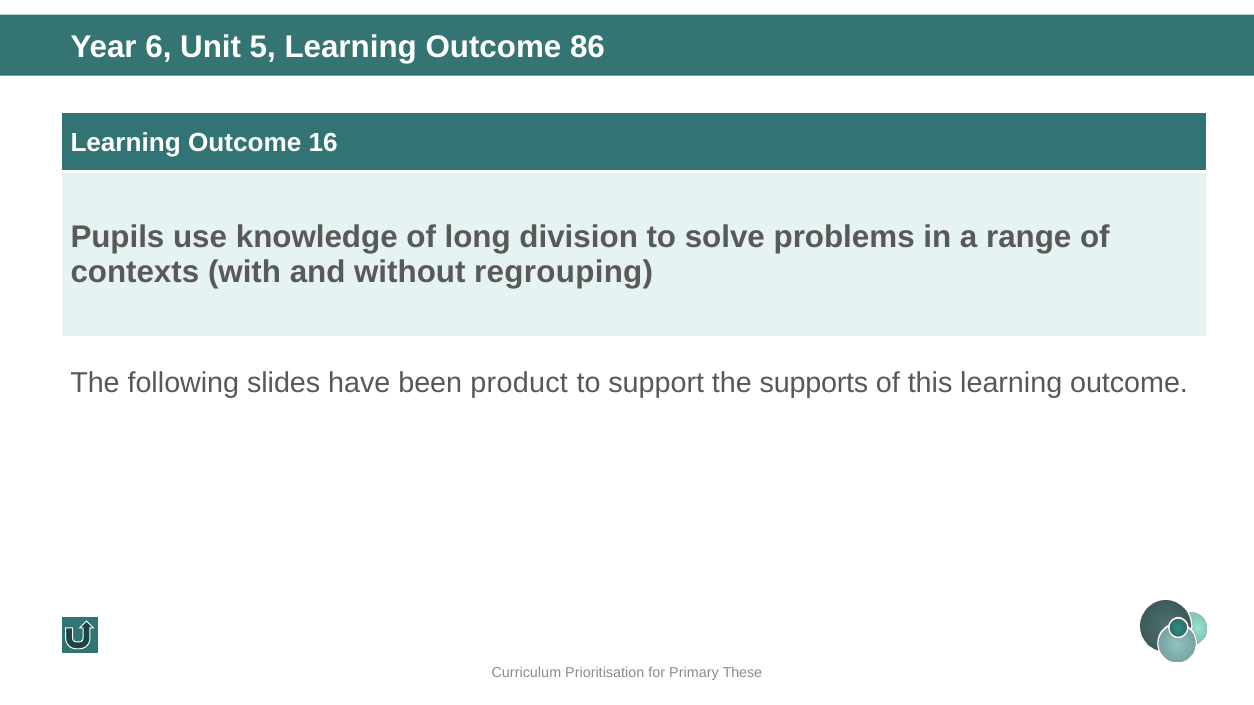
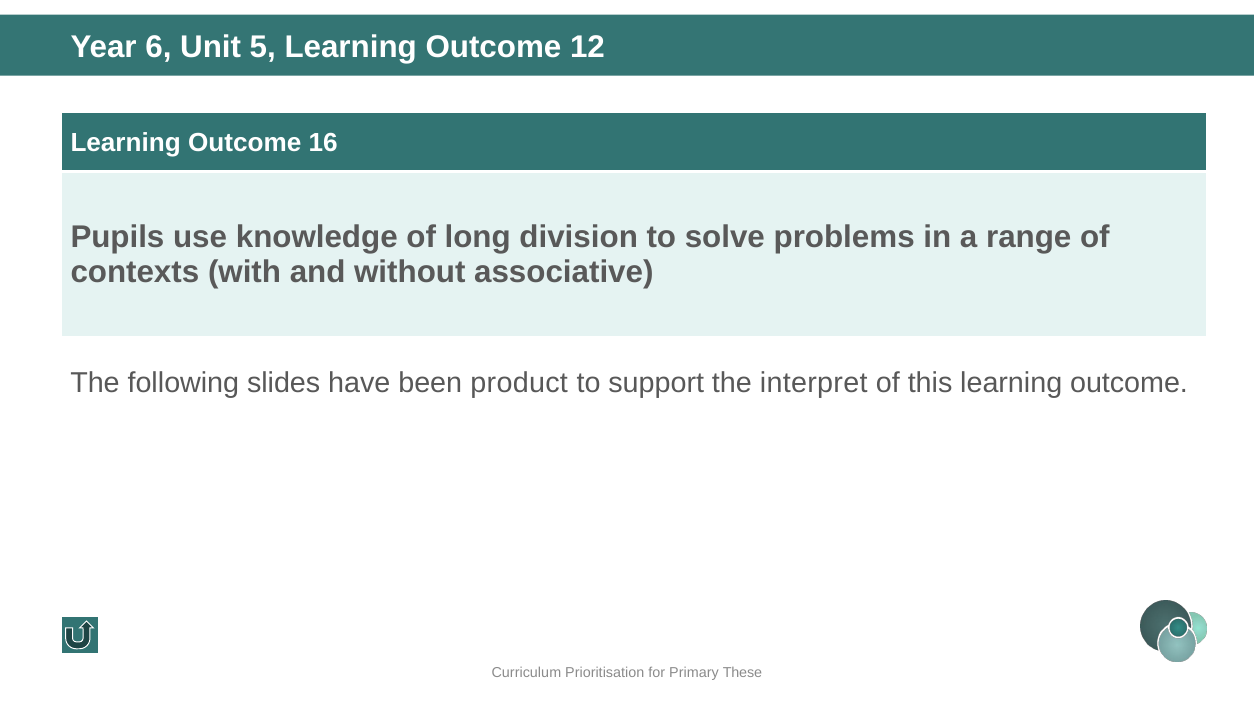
86: 86 -> 12 (587, 47)
regrouping: regrouping -> associative (564, 272)
supports: supports -> interpret (814, 383)
